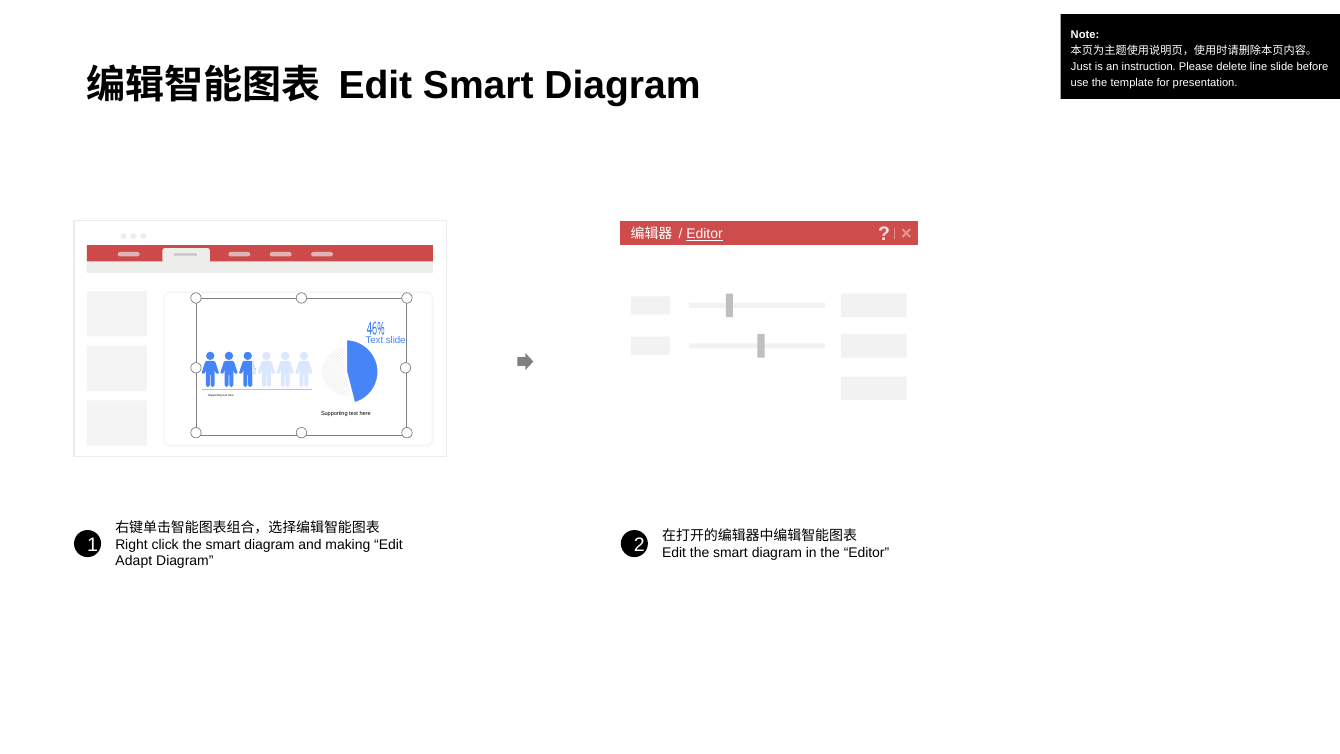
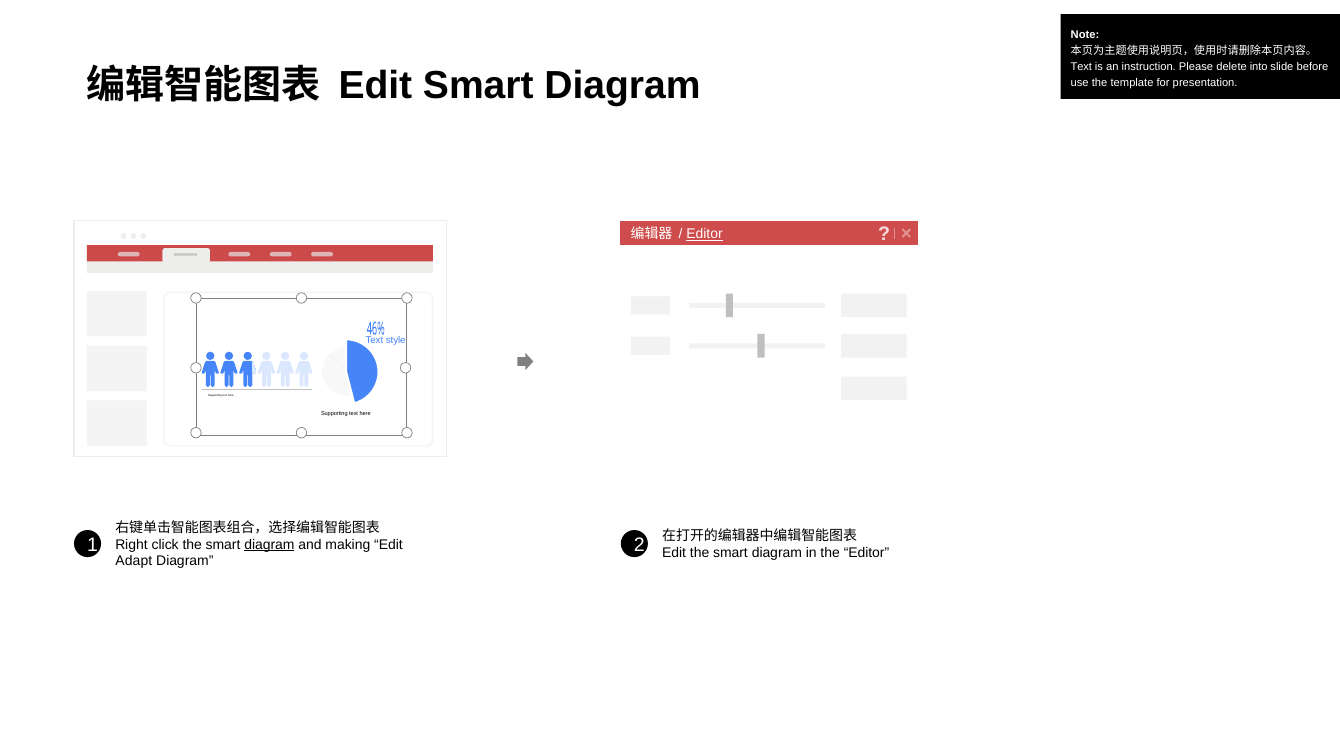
Just: Just -> Text (1081, 67)
line: line -> into (1259, 67)
Text slide: slide -> style (396, 340)
diagram underline: none -> present (269, 544)
